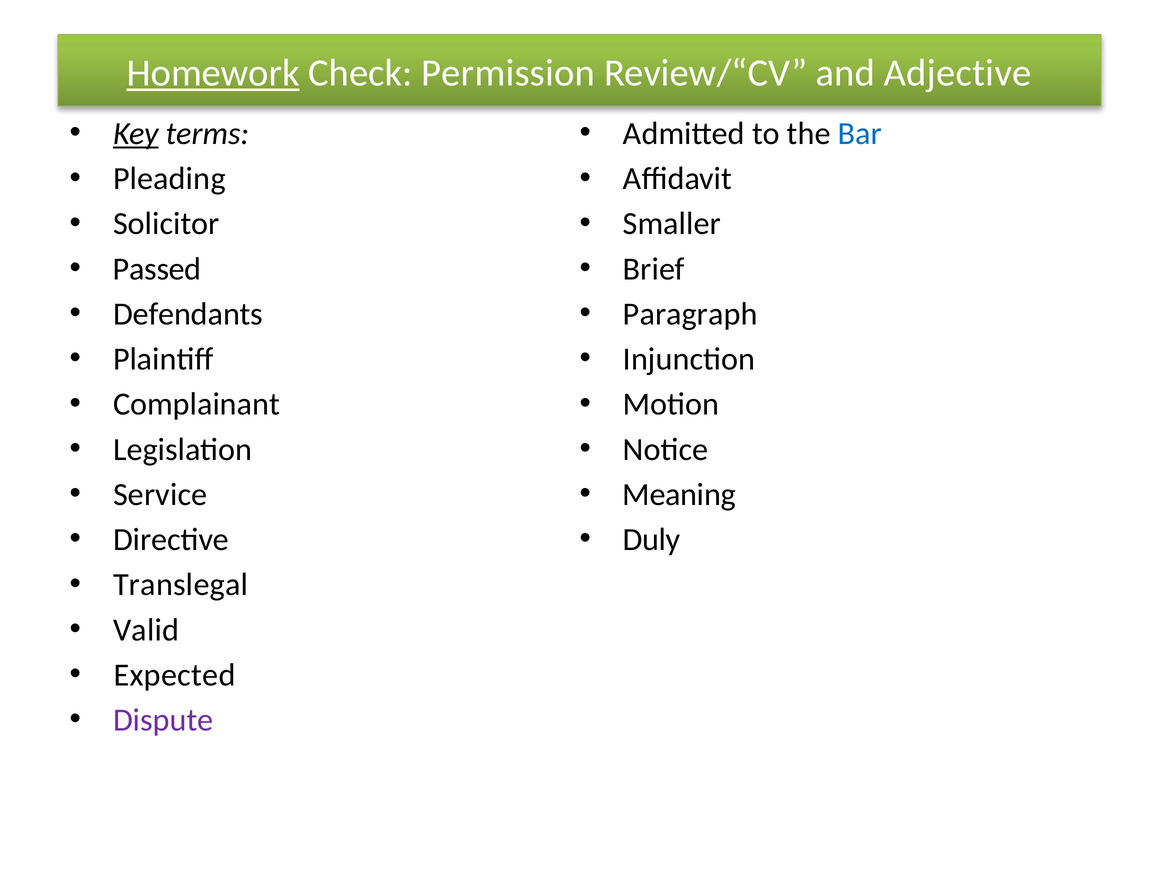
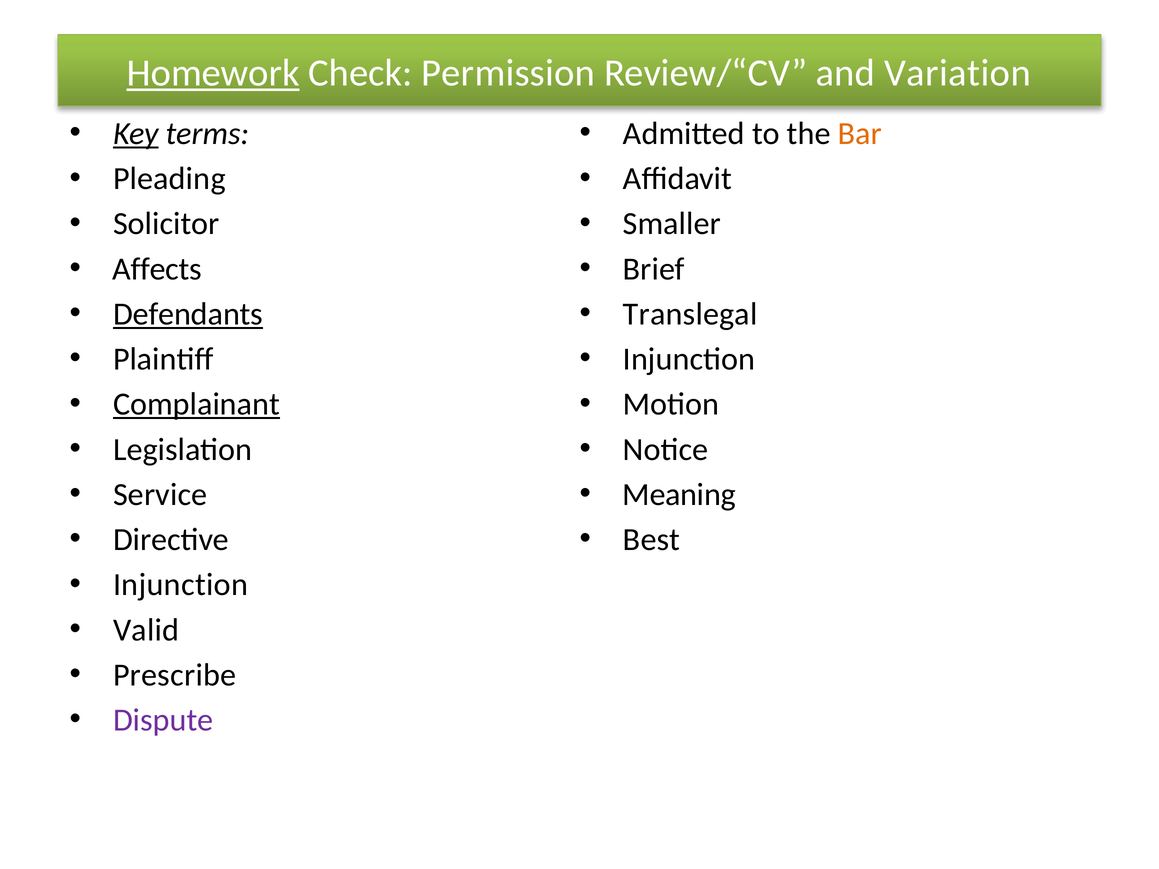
Adjective: Adjective -> Variation (958, 73)
Bar colour: blue -> orange (860, 134)
Passed: Passed -> Affects (157, 269)
Defendants underline: none -> present (188, 314)
Paragraph: Paragraph -> Translegal (690, 314)
Complainant underline: none -> present (196, 404)
Duly: Duly -> Best (651, 540)
Translegal: Translegal -> Injunction (181, 585)
Expected: Expected -> Prescribe (175, 675)
